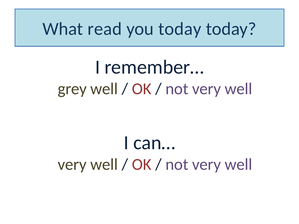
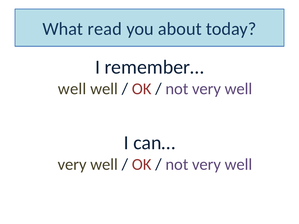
you today: today -> about (180, 29)
grey: grey -> well (72, 89)
